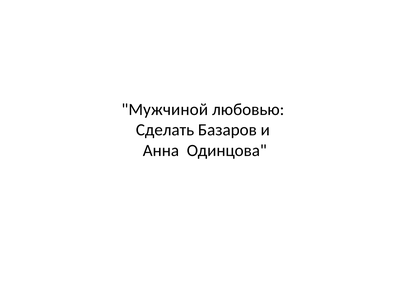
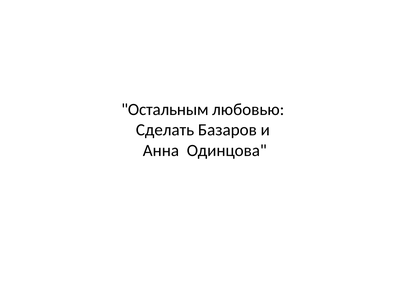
Мужчиной: Мужчиной -> Остальным (165, 109)
